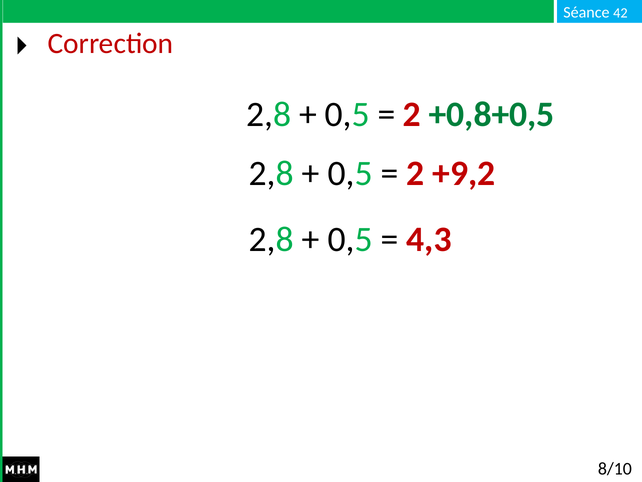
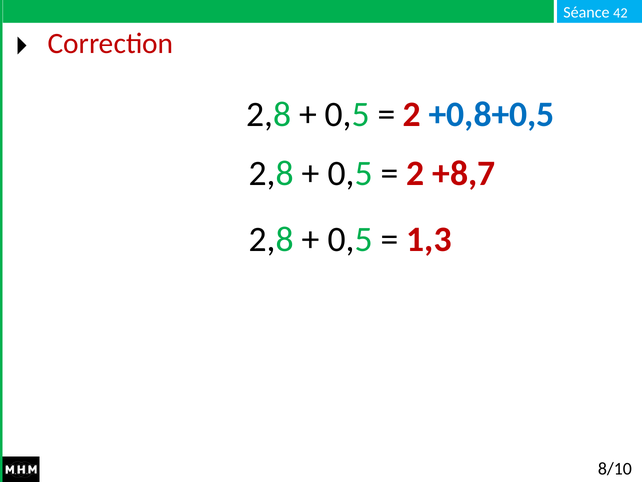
+0,8+0,5 colour: green -> blue (492, 115)
+9,2: +9,2 -> +8,7 (464, 173)
4,3: 4,3 -> 1,3 (429, 239)
